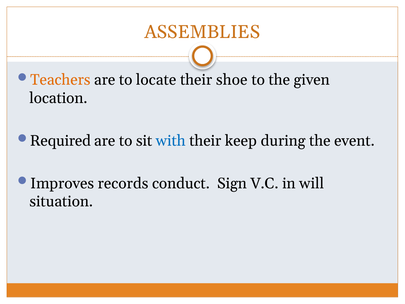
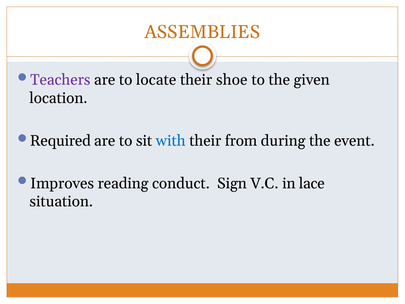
Teachers colour: orange -> purple (60, 80)
keep: keep -> from (241, 141)
records: records -> reading (123, 183)
will: will -> lace (312, 183)
